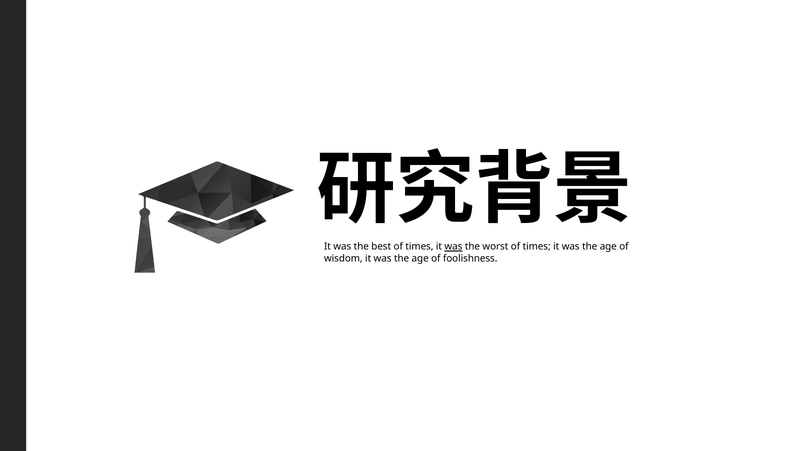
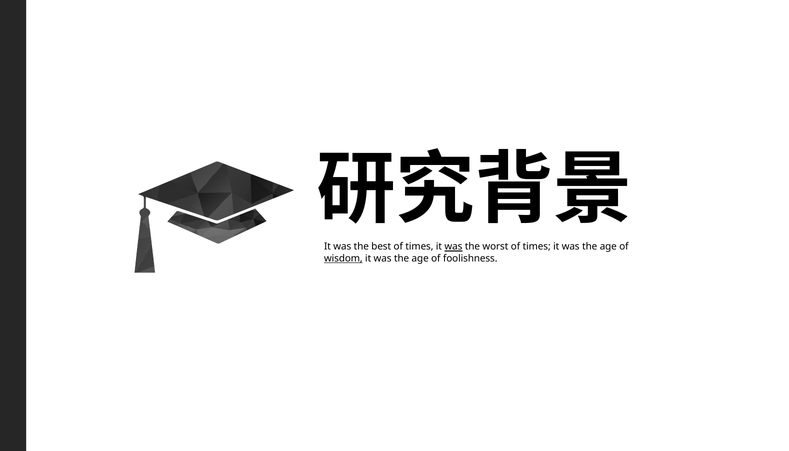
wisdom underline: none -> present (343, 258)
